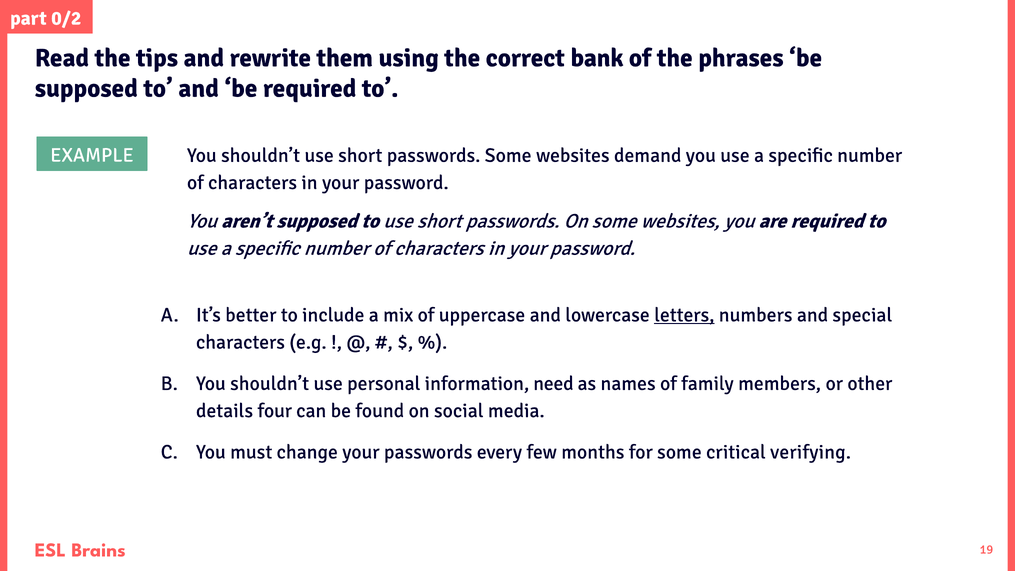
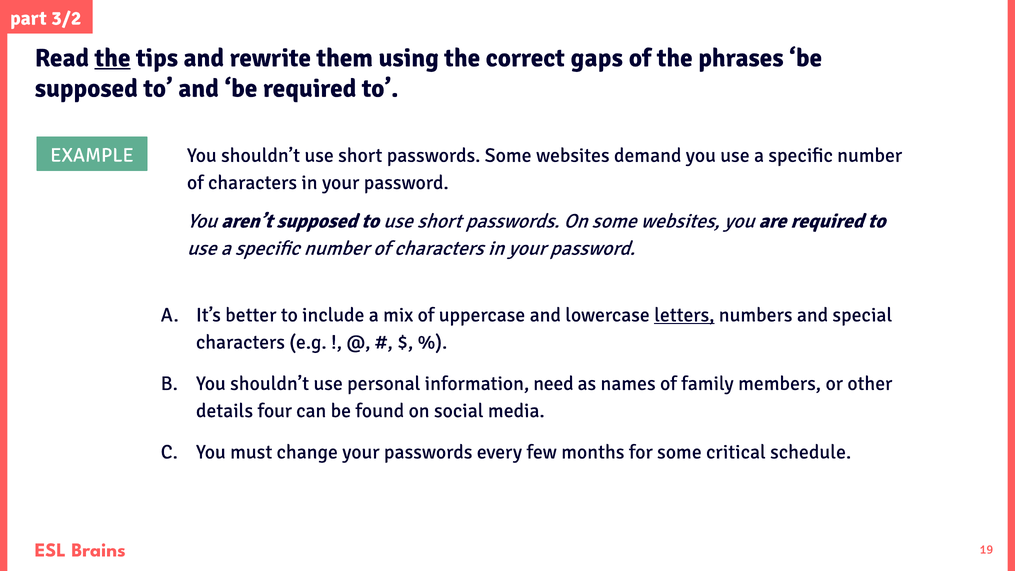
0/2: 0/2 -> 3/2 (66, 18)
the underline: none -> present (113, 58)
bank: bank -> gaps (597, 58)
verifying: verifying -> schedule (811, 452)
